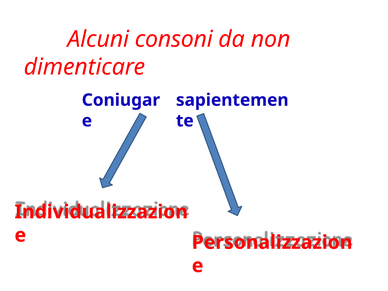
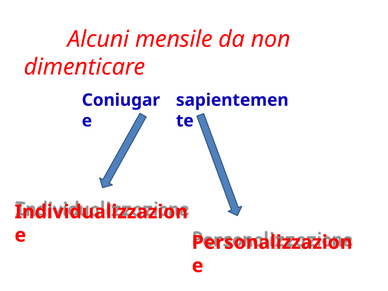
consoni: consoni -> mensile (174, 39)
